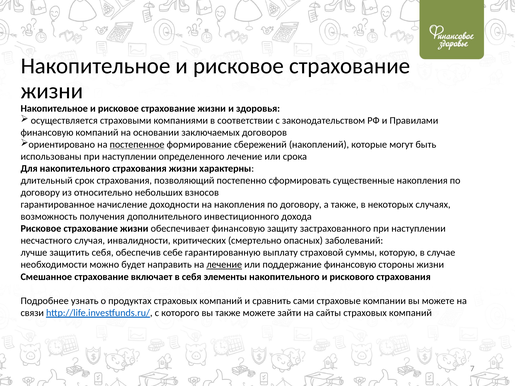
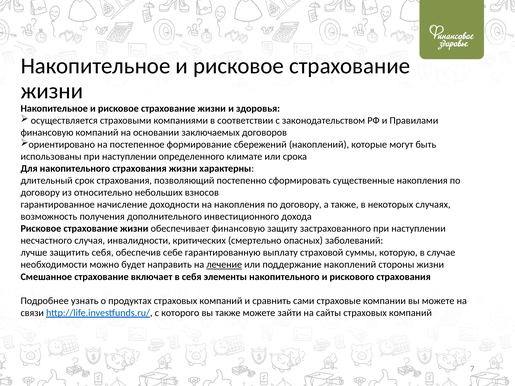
постепенное underline: present -> none (137, 145)
определенного лечение: лечение -> климате (244, 157)
поддержание финансовую: финансовую -> накоплений (350, 265)
